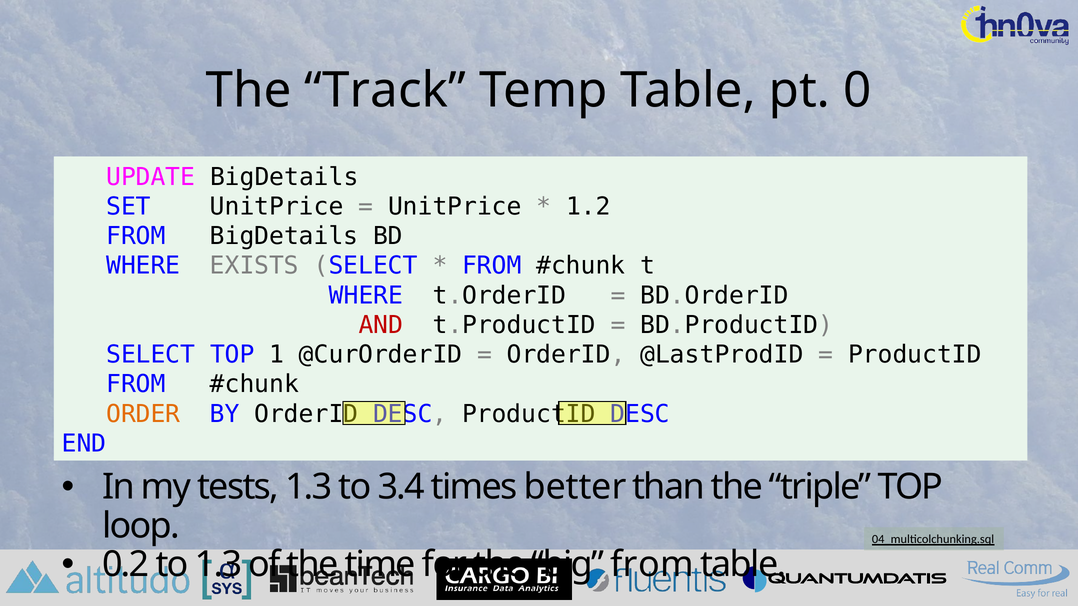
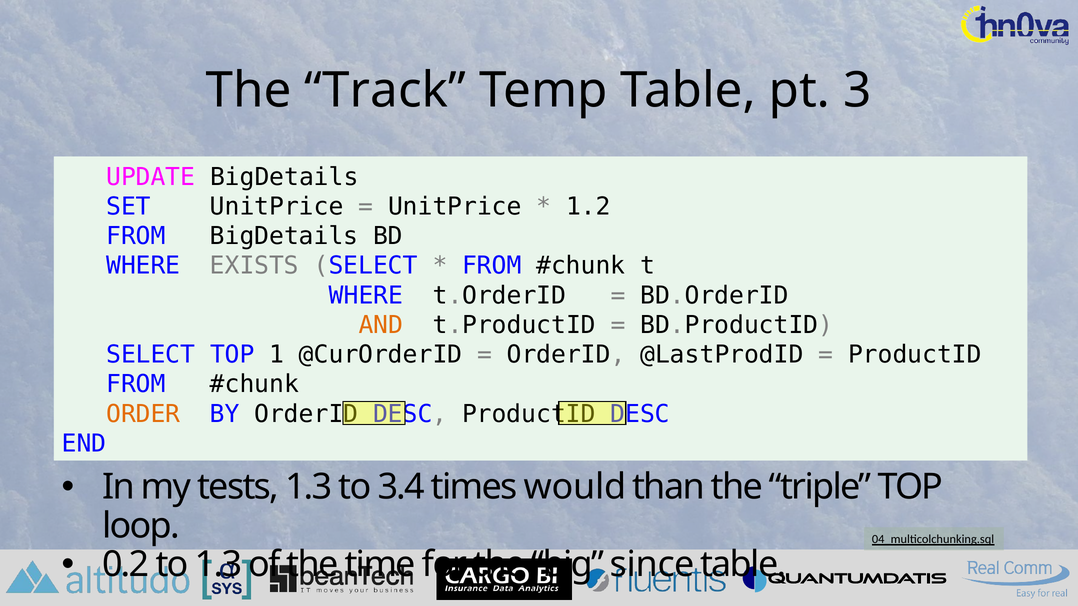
0: 0 -> 3 (857, 91)
AND colour: red -> orange (381, 325)
better: better -> would (575, 487)
big from: from -> since (652, 565)
